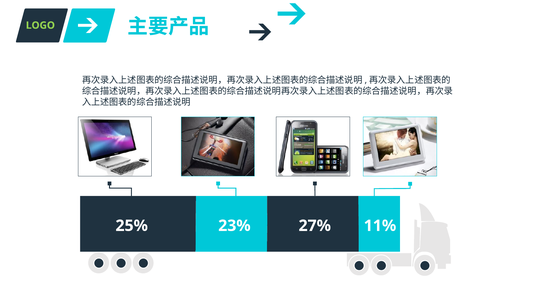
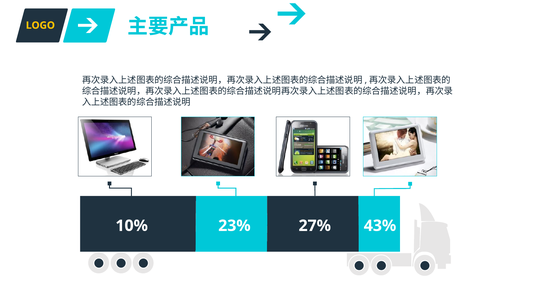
LOGO colour: light green -> yellow (40, 25)
25%: 25% -> 10% (132, 226)
11%: 11% -> 43% (380, 226)
